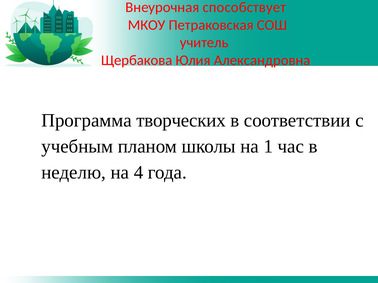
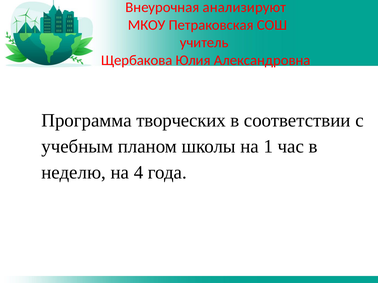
способствует: способствует -> анализируют (244, 7)
